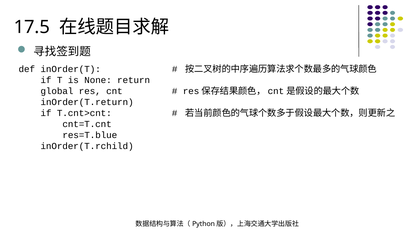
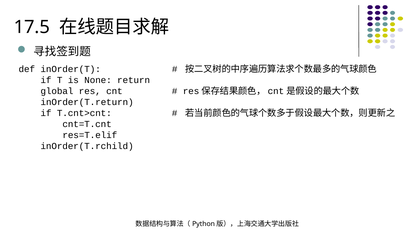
res=T.blue: res=T.blue -> res=T.elif (90, 135)
